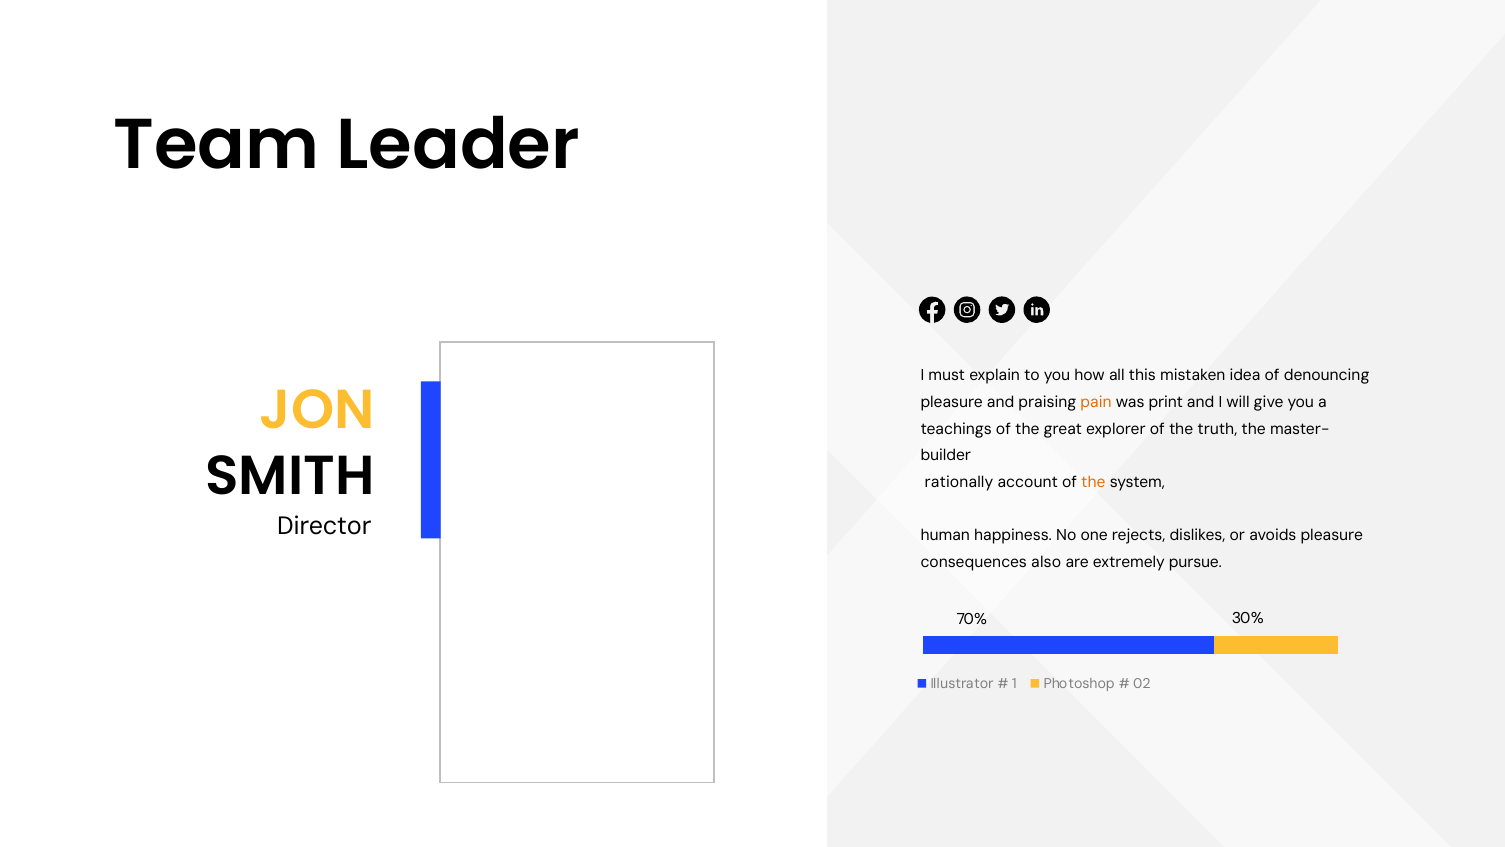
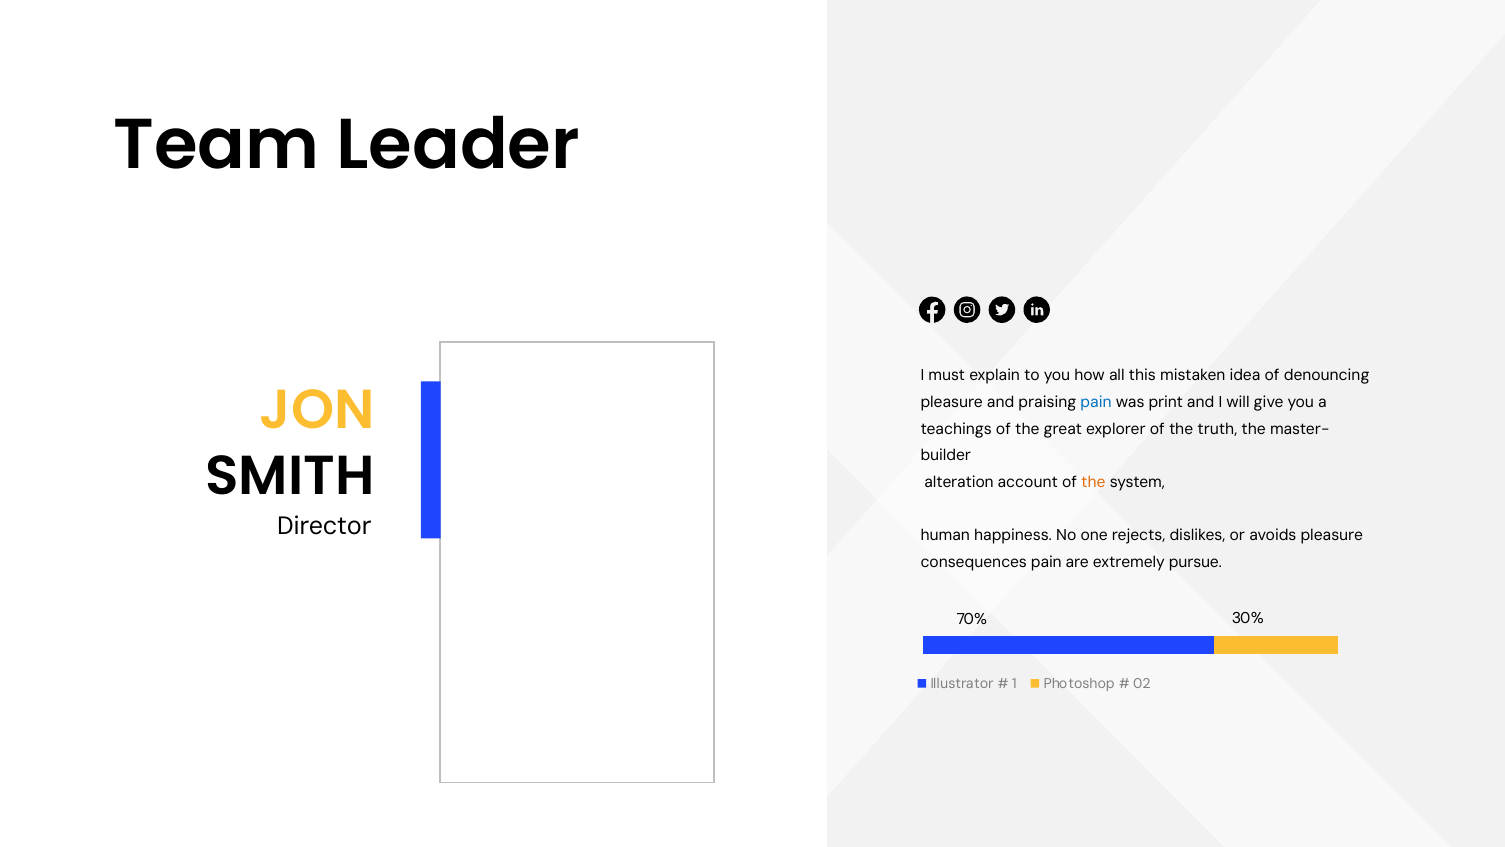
pain colour: orange -> blue (1096, 402)
rationally: rationally -> alteration (959, 482)
consequences also: also -> pain (1046, 562)
